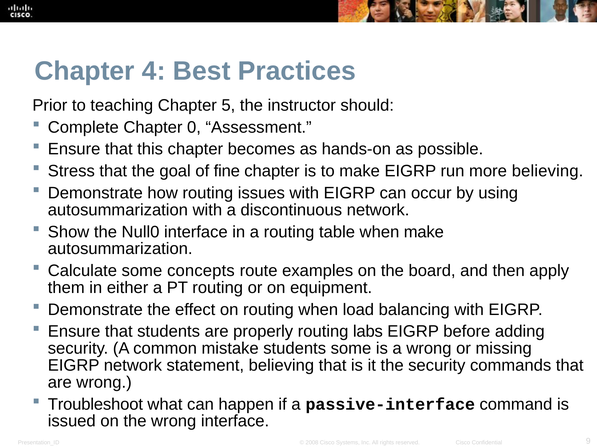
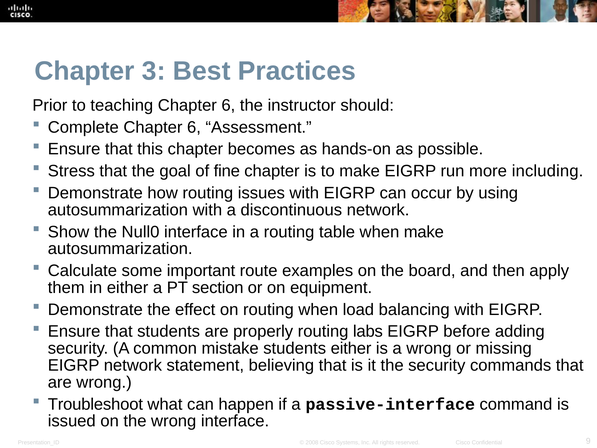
4: 4 -> 3 (154, 71)
teaching Chapter 5: 5 -> 6 (228, 105)
Complete Chapter 0: 0 -> 6 (194, 127)
more believing: believing -> including (548, 171)
concepts: concepts -> important (201, 271)
PT routing: routing -> section (218, 287)
students some: some -> either (351, 348)
